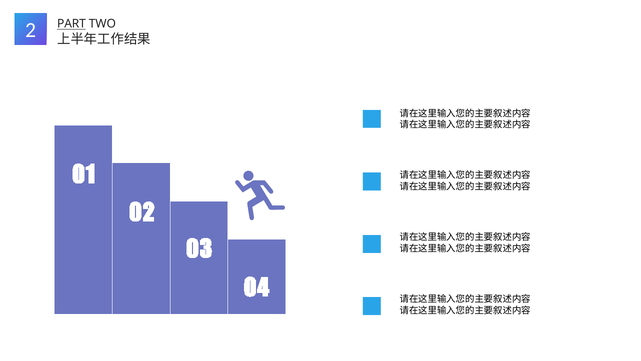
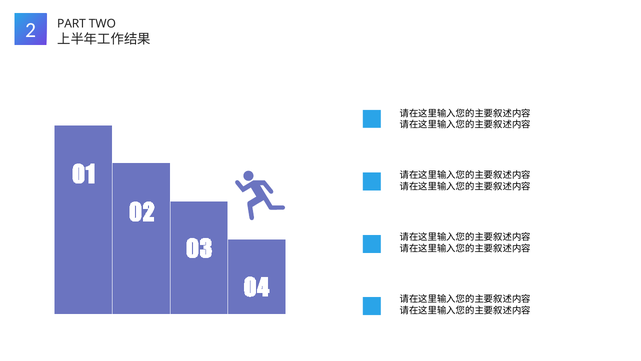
PART underline: present -> none (71, 24)
